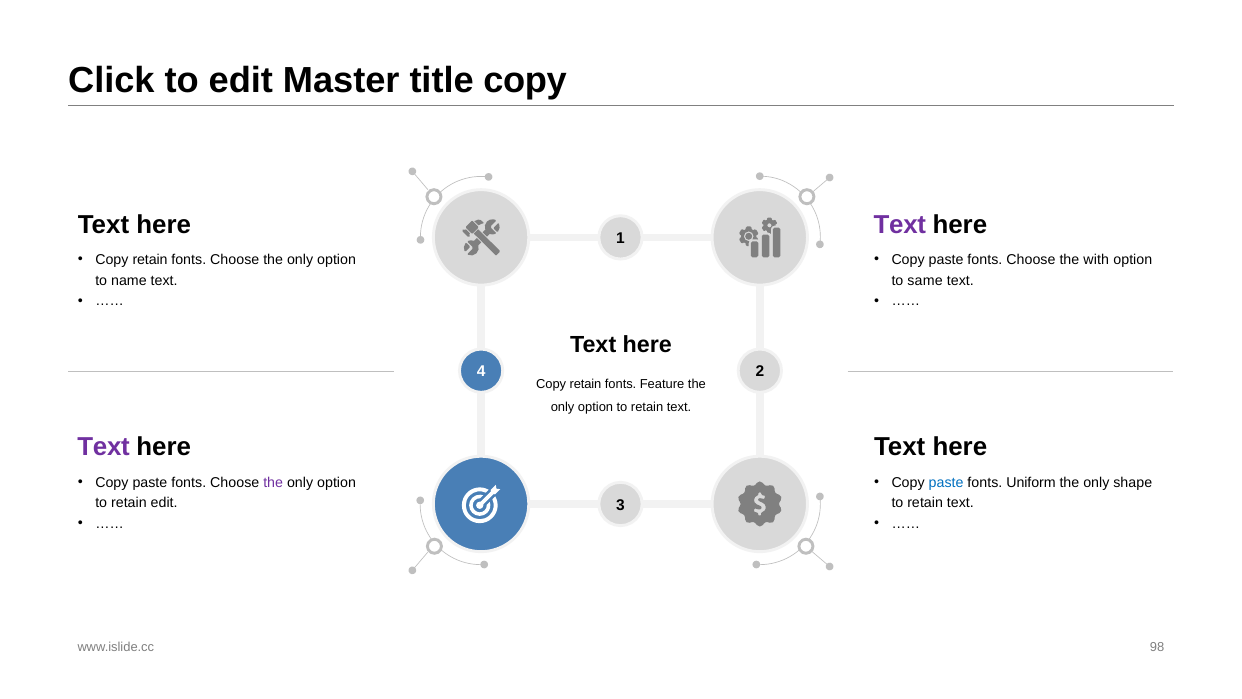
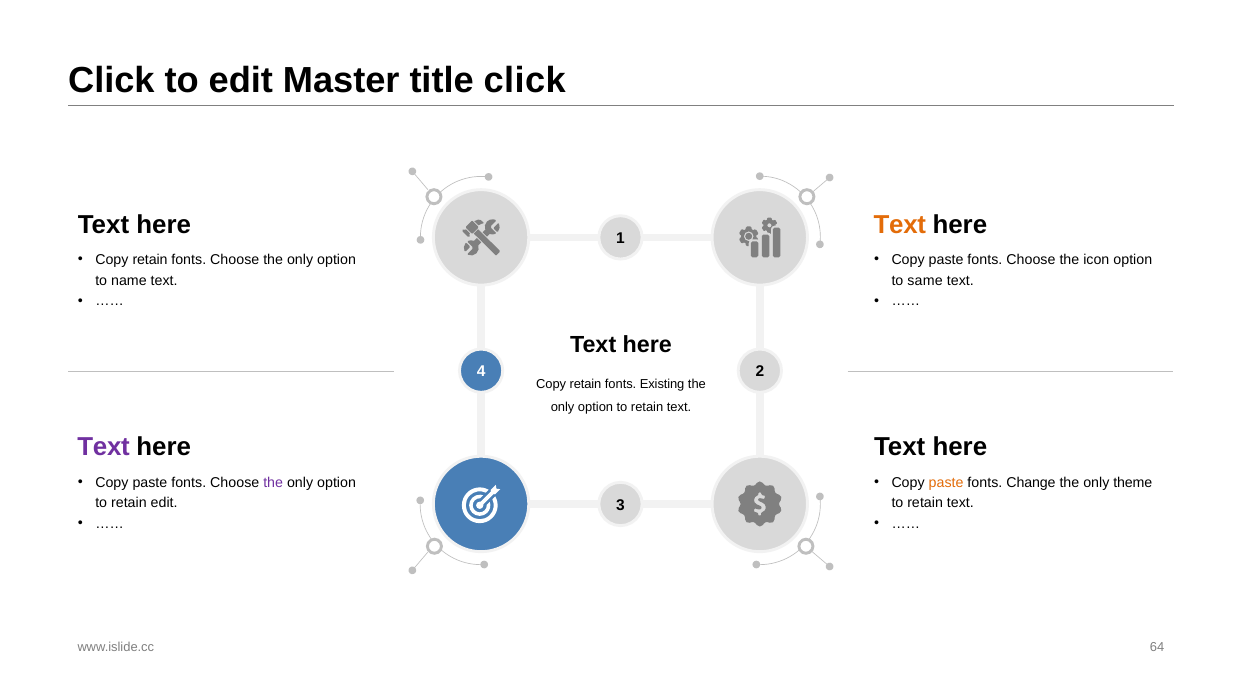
title copy: copy -> click (525, 80)
Text colour: purple -> orange (900, 225)
with: with -> icon (1096, 260)
Feature: Feature -> Existing (662, 384)
paste colour: blue -> orange (946, 482)
Uniform: Uniform -> Change (1031, 482)
shape: shape -> theme (1133, 482)
98: 98 -> 64 (1157, 647)
